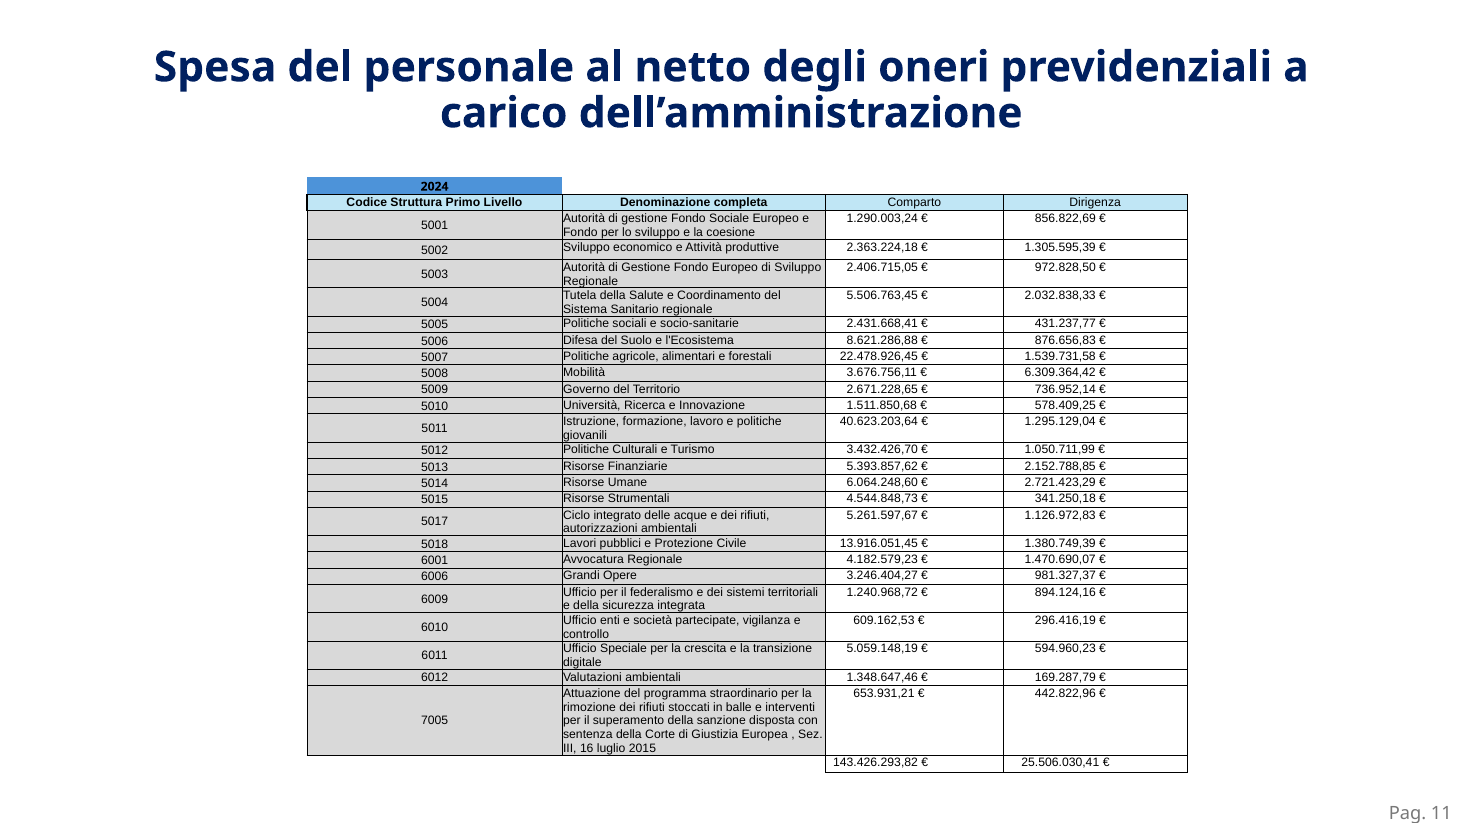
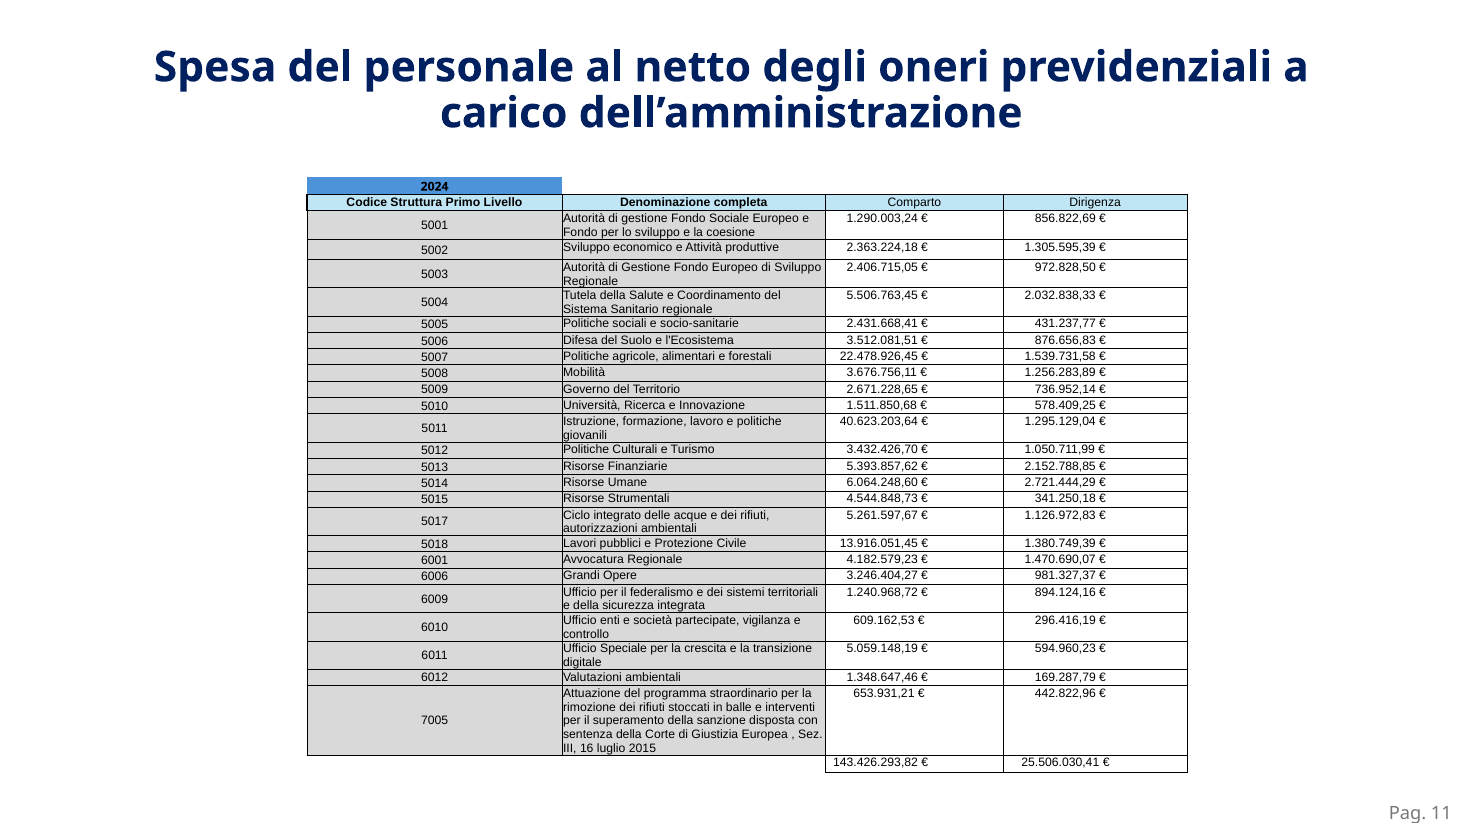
8.621.286,88: 8.621.286,88 -> 3.512.081,51 (882, 340)
6.309.364,42: 6.309.364,42 -> 1.256.283,89 (1060, 373)
2.721.423,29: 2.721.423,29 -> 2.721.444,29 (1060, 482)
